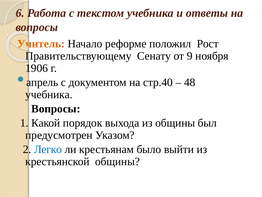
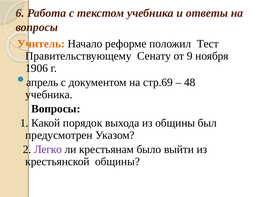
Рост: Рост -> Тест (208, 44)
стр.40: стр.40 -> стр.69 (158, 82)
Легко colour: blue -> purple (48, 149)
